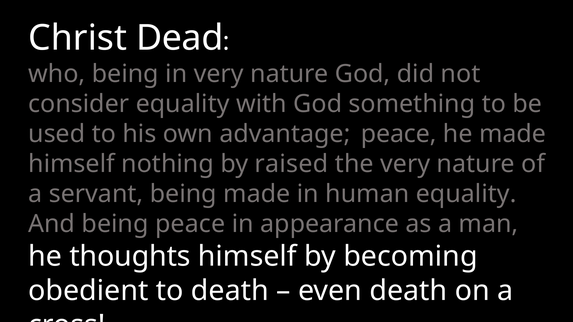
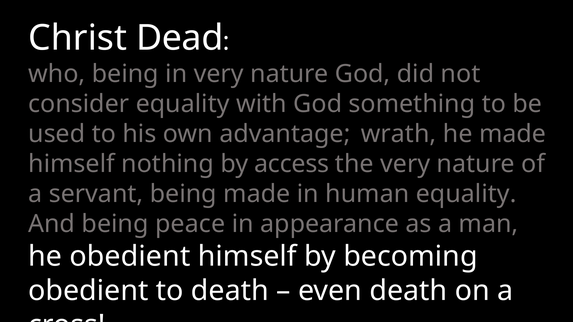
advantage peace: peace -> wrath (399, 134)
raised: raised -> access (292, 164)
he thoughts: thoughts -> obedient (130, 257)
